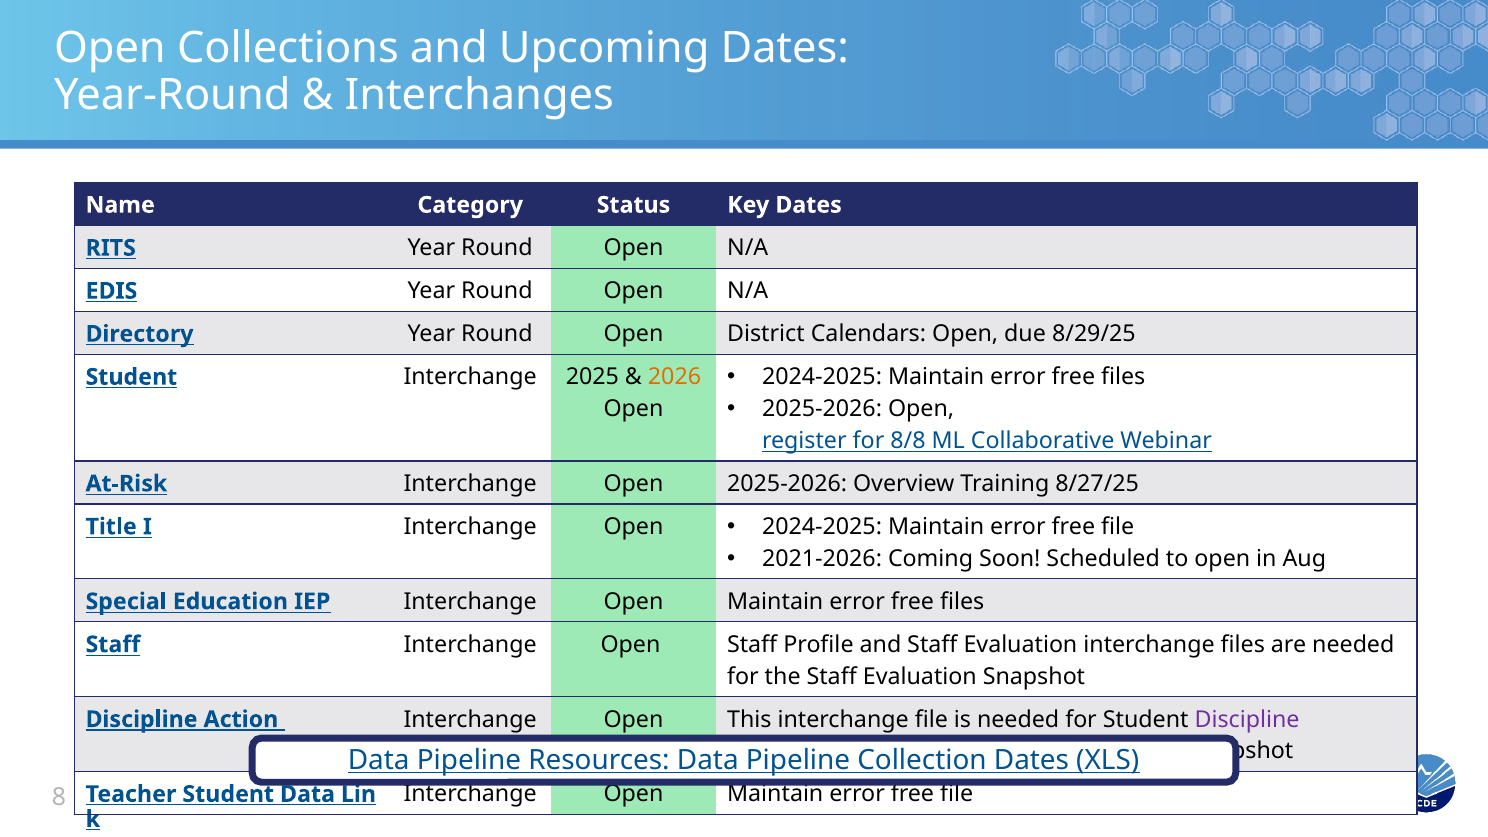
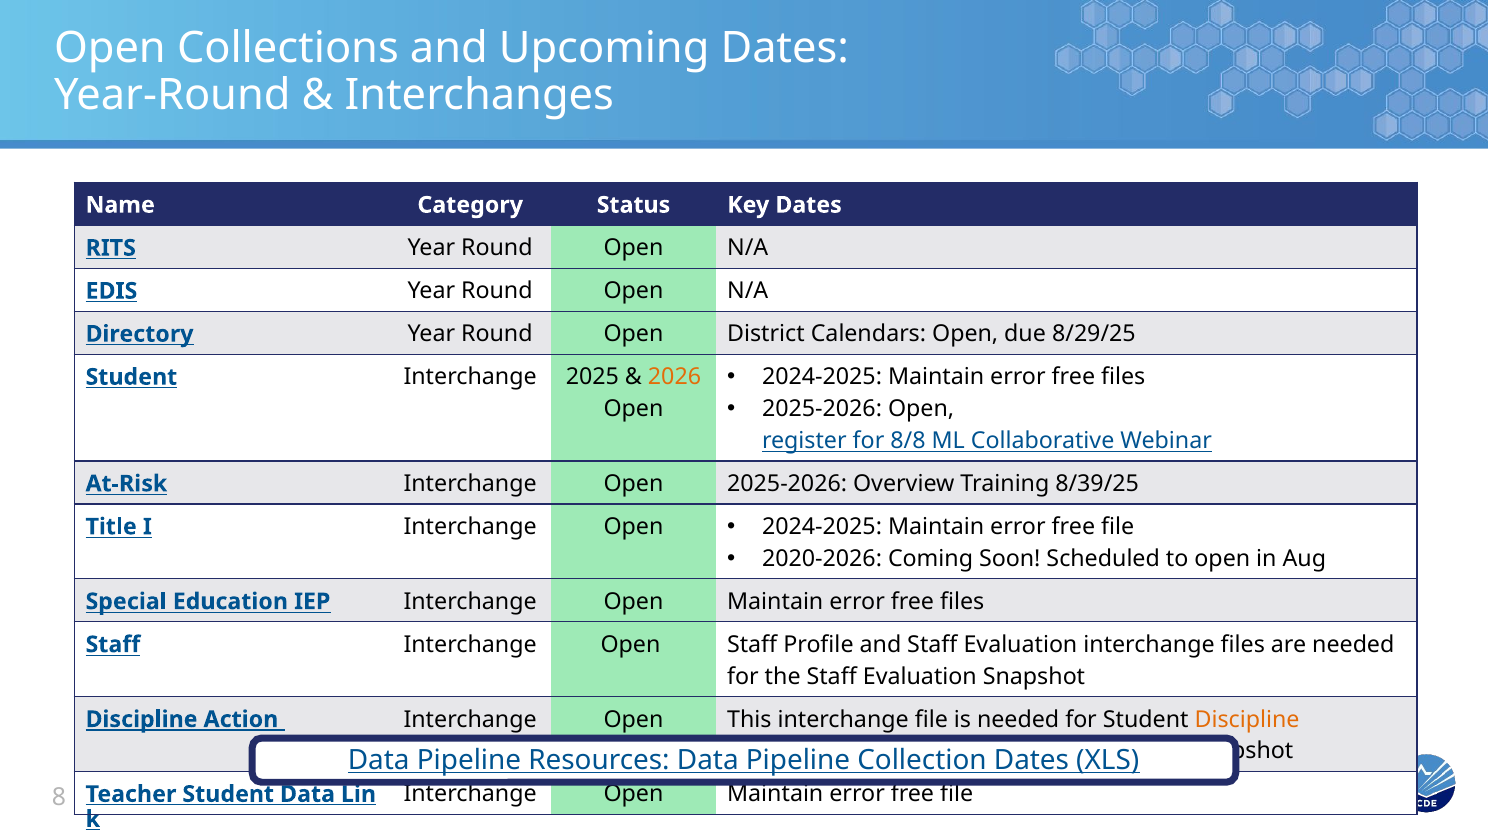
8/27/25: 8/27/25 -> 8/39/25 (1097, 484)
2021-2026: 2021-2026 -> 2020-2026 (822, 558)
Discipline colour: purple -> orange (1247, 719)
